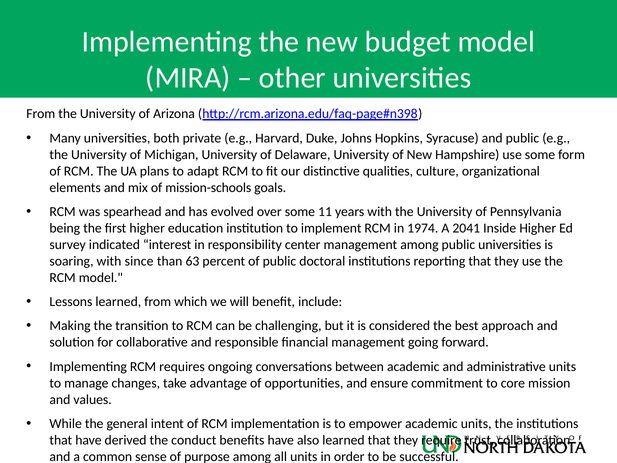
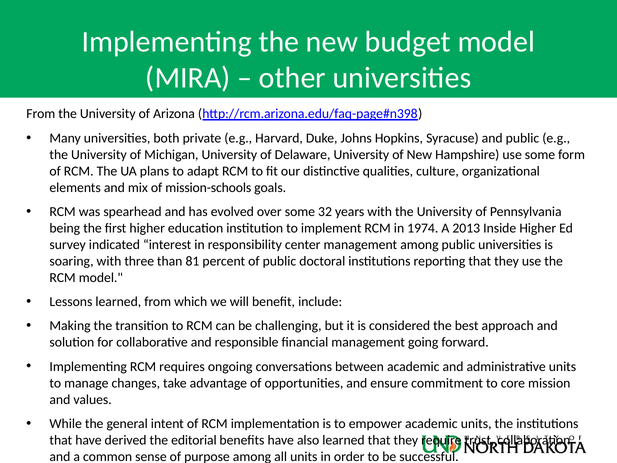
11: 11 -> 32 (325, 212)
2041: 2041 -> 2013 (466, 228)
since: since -> three (139, 261)
63: 63 -> 81 (192, 261)
conduct: conduct -> editorial (194, 440)
